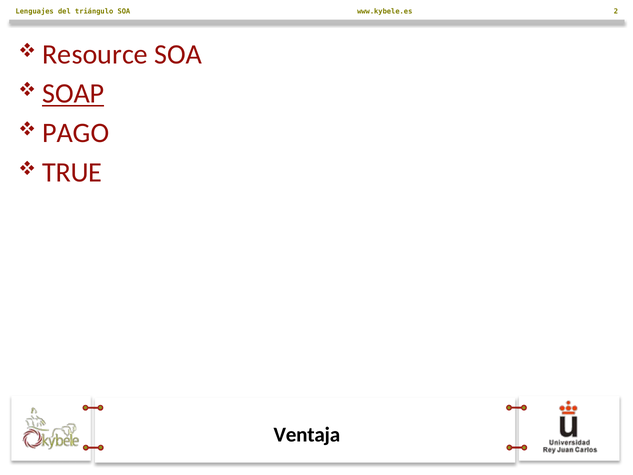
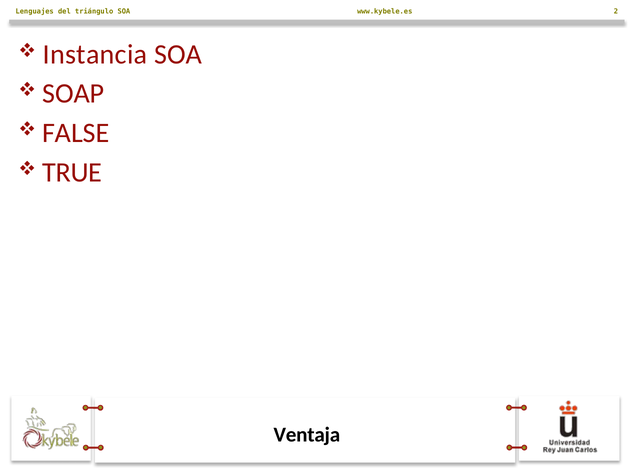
Resource: Resource -> Instancia (95, 54)
SOAP underline: present -> none (73, 94)
PAGO: PAGO -> FALSE (76, 133)
